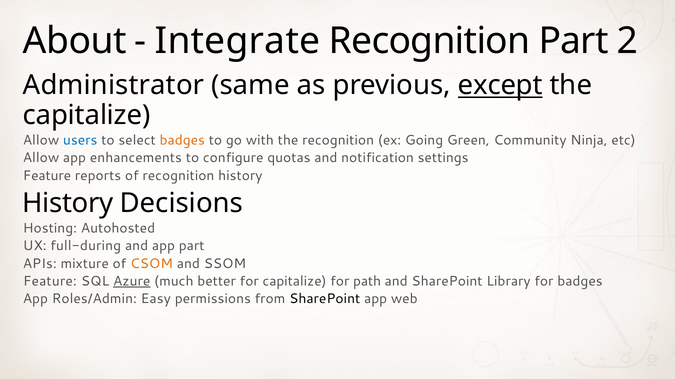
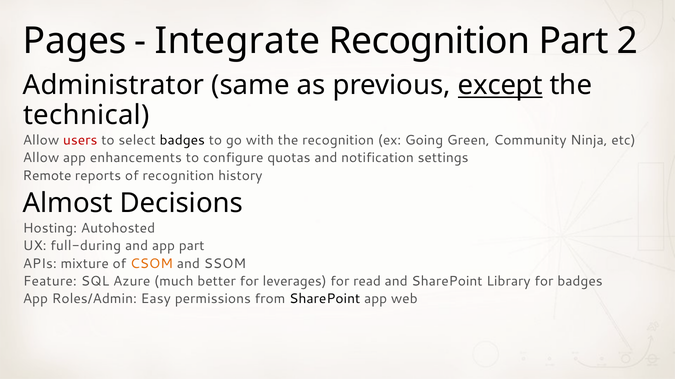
About: About -> Pages (75, 41)
capitalize: capitalize -> technical (86, 115)
users colour: blue -> red (80, 140)
badges colour: orange -> black (182, 140)
Feature: Feature -> Remote (47, 176)
History: History -> Almost (68, 204)
Azure underline: present -> none (132, 282)
for capitalize: capitalize -> leverages (295, 282)
path: path -> read (367, 282)
